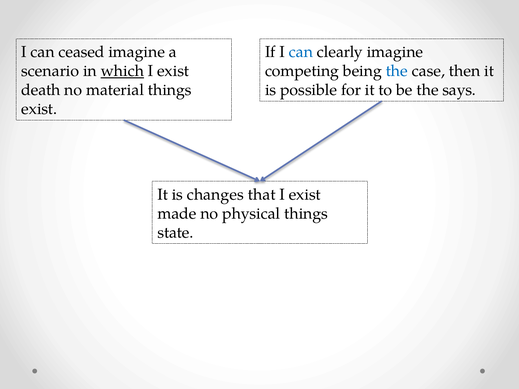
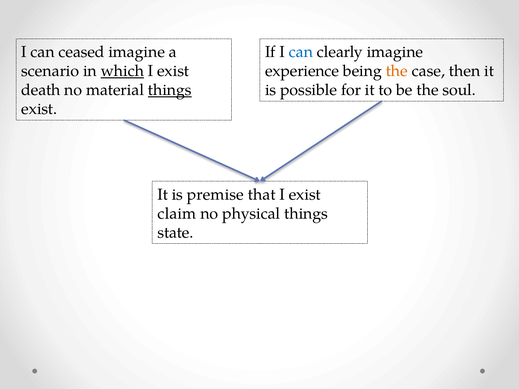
competing: competing -> experience (302, 71)
the colour: blue -> orange (397, 71)
things underline: none -> present (170, 90)
says: says -> soul (459, 90)
changes: changes -> premise (215, 195)
made: made -> claim (177, 214)
